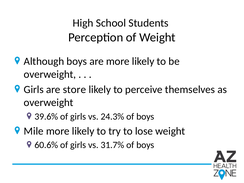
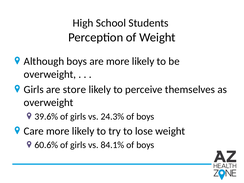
Mile: Mile -> Care (34, 131)
31.7%: 31.7% -> 84.1% (112, 145)
